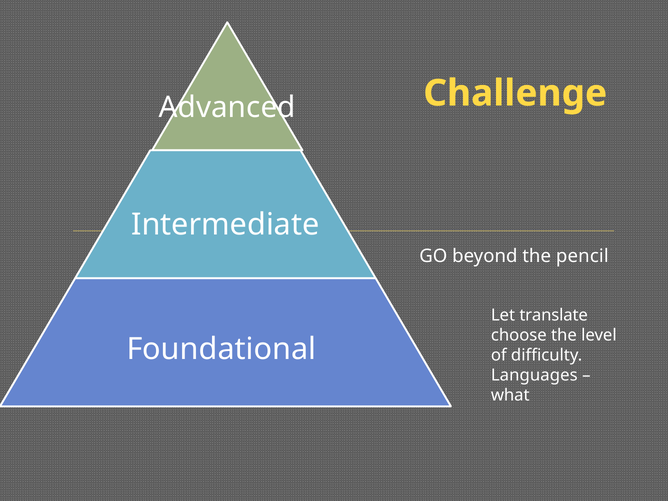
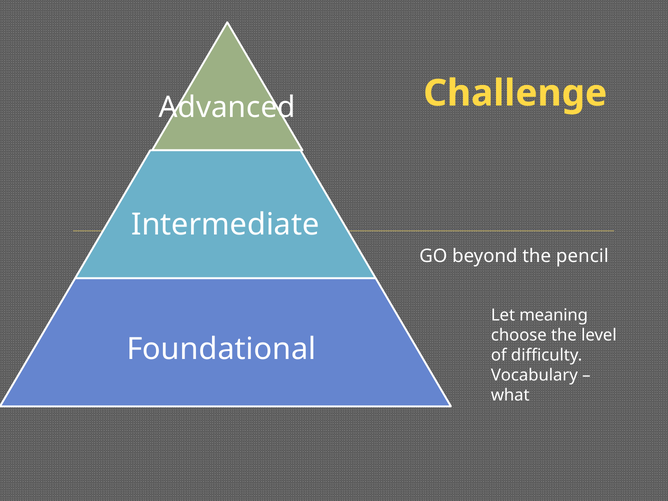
translate: translate -> meaning (554, 315)
Languages: Languages -> Vocabulary (534, 375)
